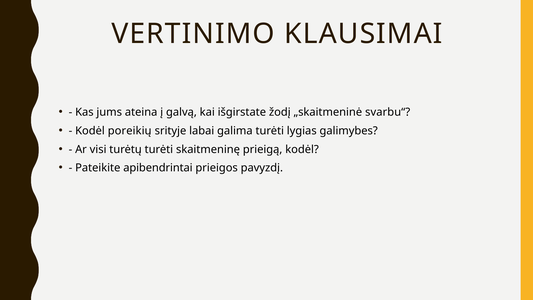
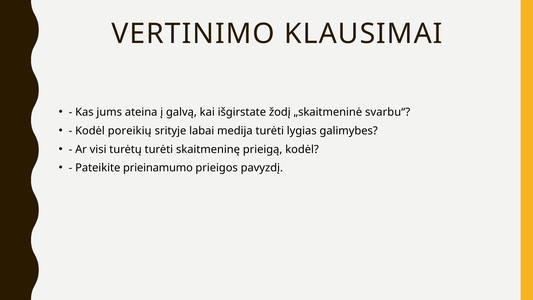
galima: galima -> medija (235, 131)
apibendrintai: apibendrintai -> prieinamumo (158, 168)
